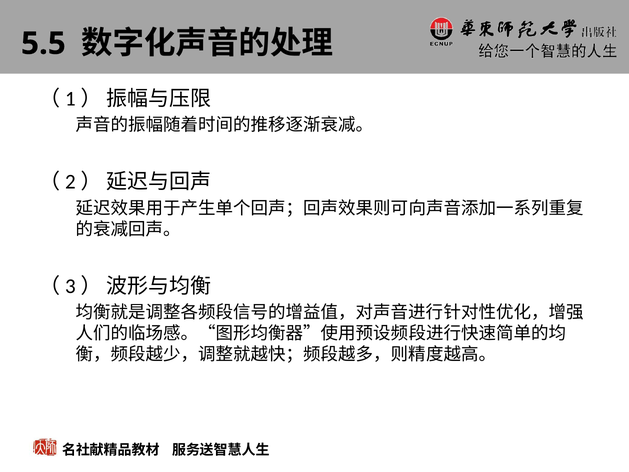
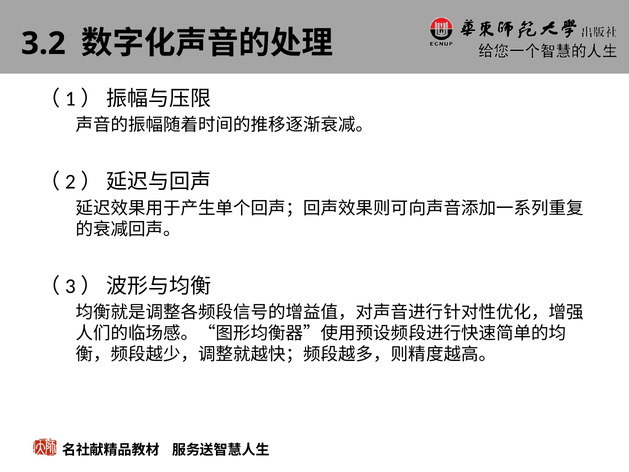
5.5: 5.5 -> 3.2 (43, 44)
